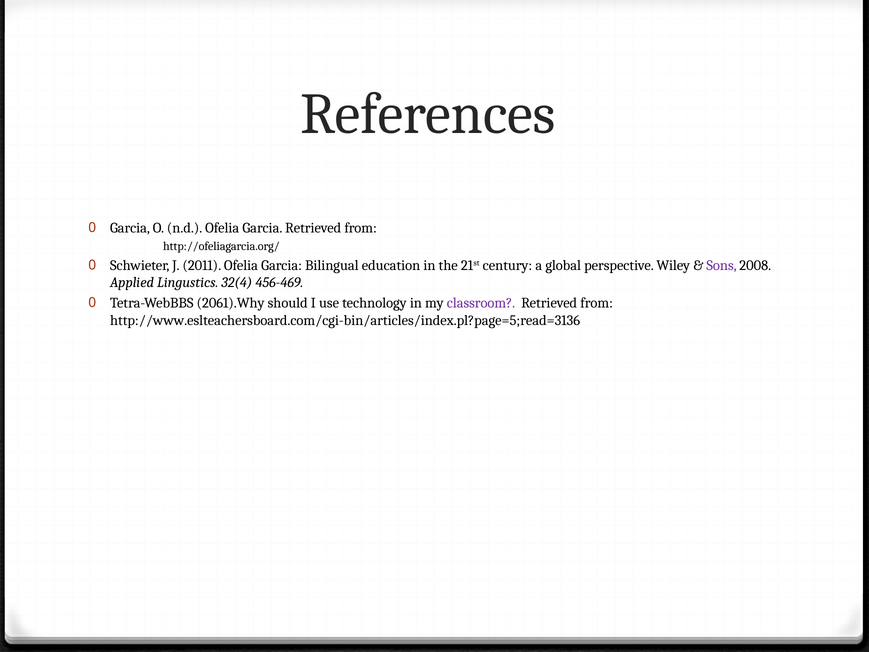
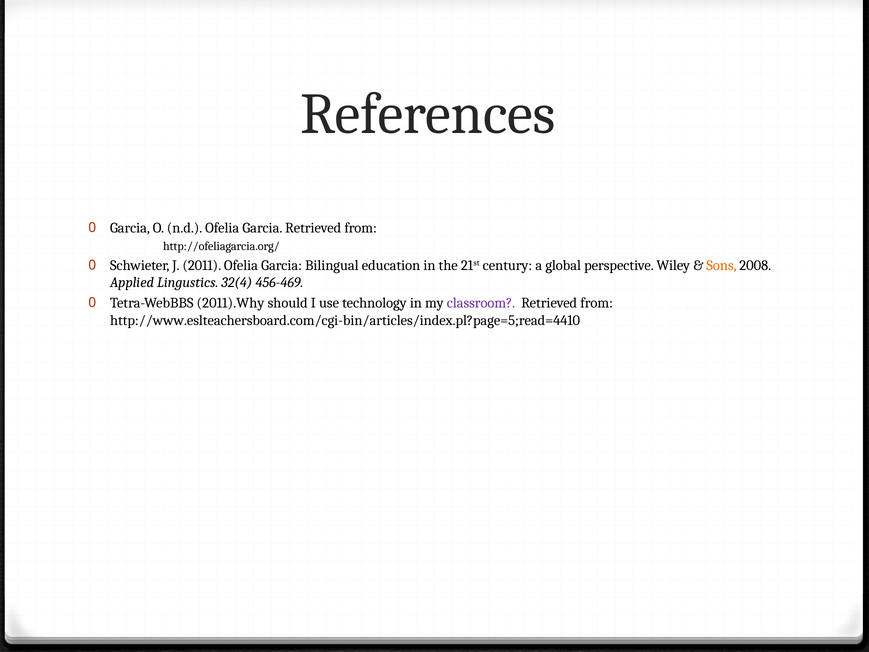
Sons colour: purple -> orange (722, 265)
2061).Why: 2061).Why -> 2011).Why (231, 303)
http://www.eslteachersboard.com/cgi-bin/articles/index.pl?page=5;read=3136: http://www.eslteachersboard.com/cgi-bin/articles/index.pl?page=5;read=3136 -> http://www.eslteachersboard.com/cgi-bin/articles/index.pl?page=5;read=4410 (345, 320)
